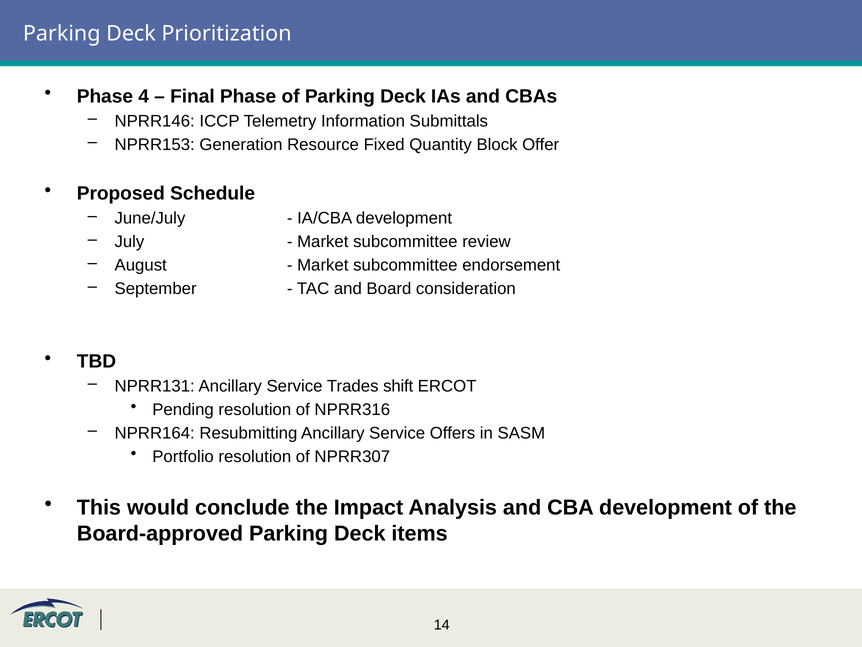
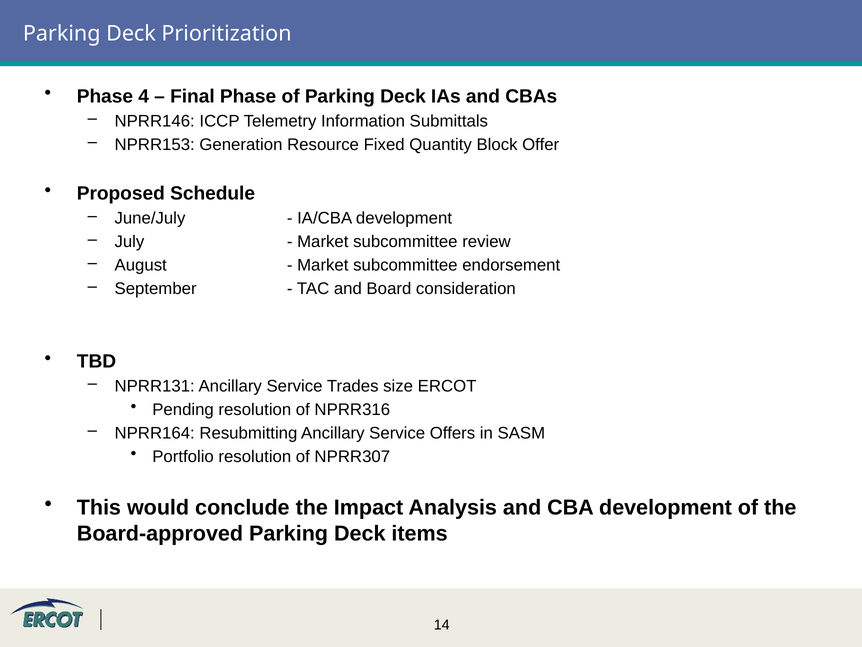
shift: shift -> size (398, 386)
